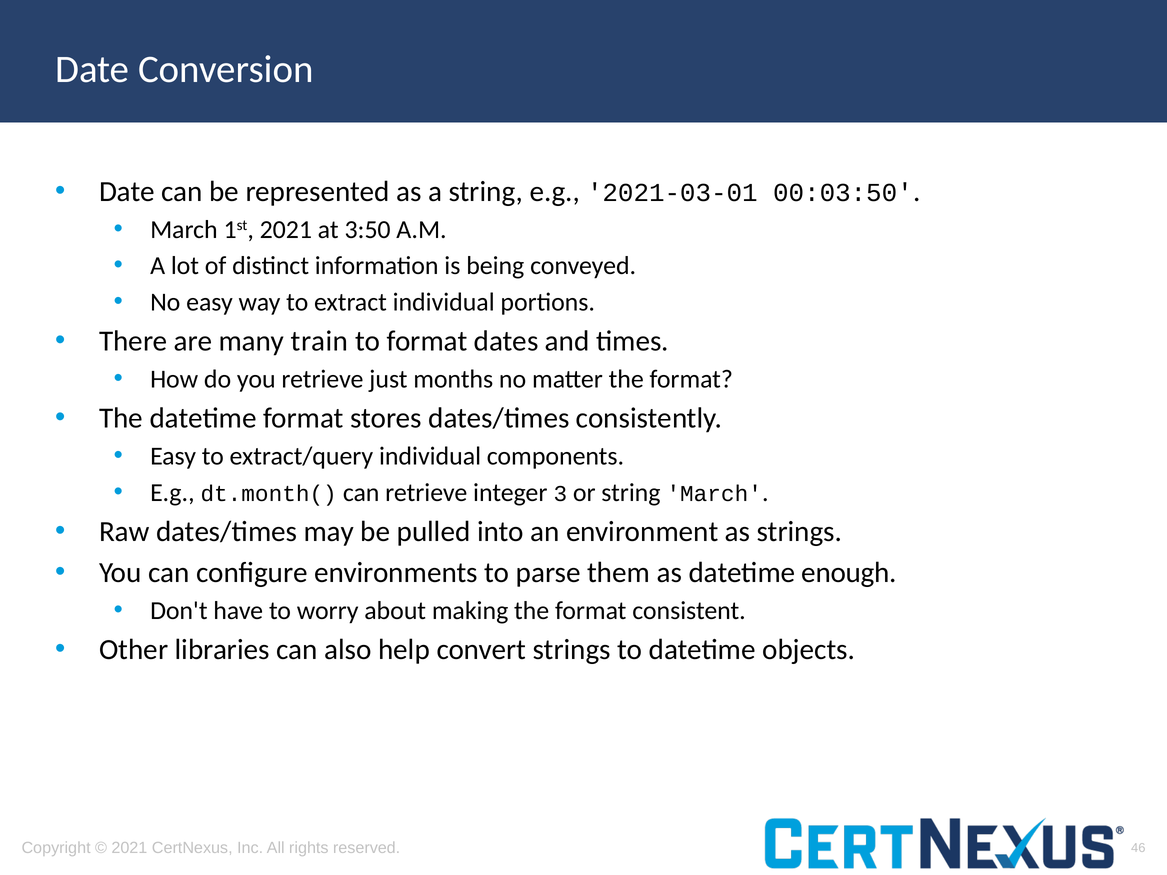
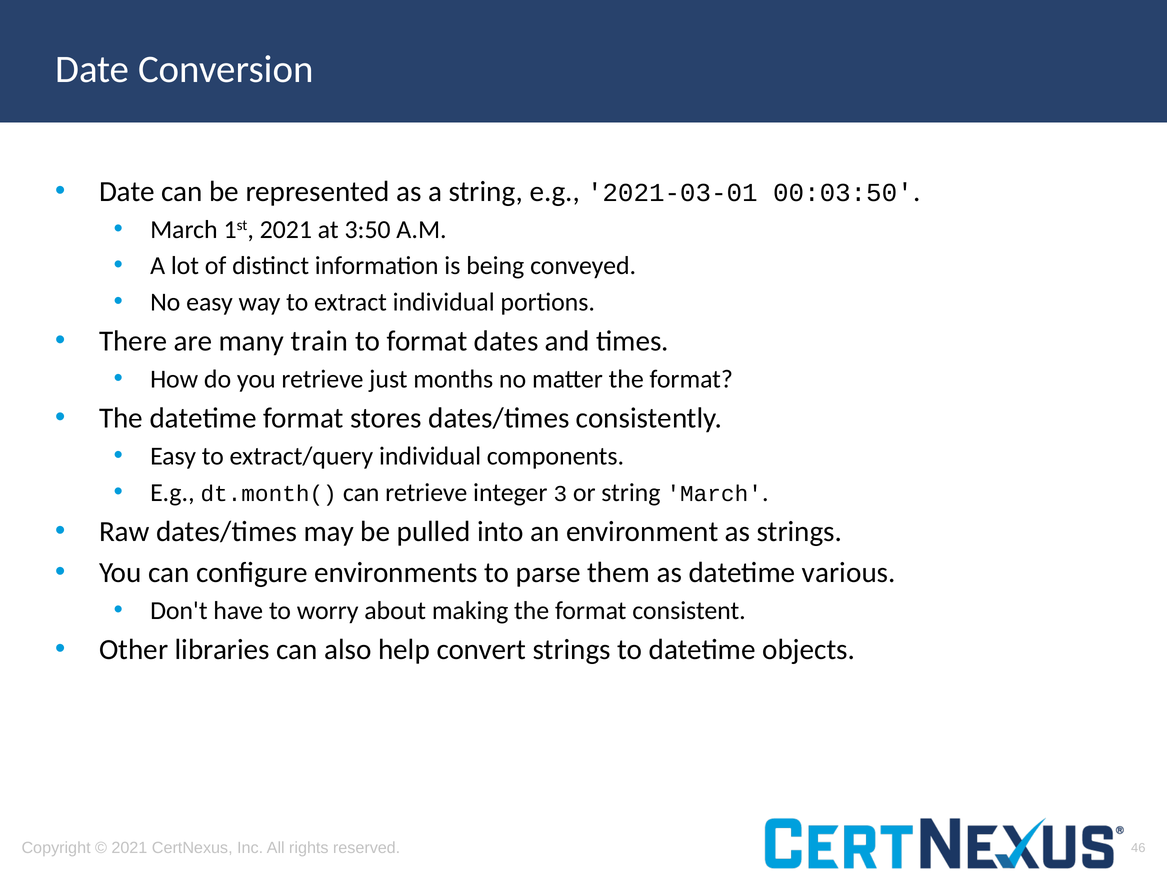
enough: enough -> various (849, 573)
